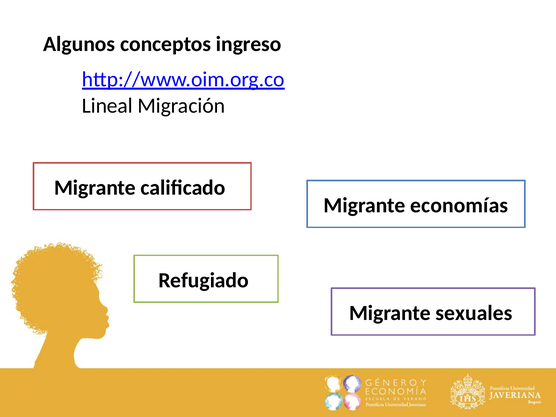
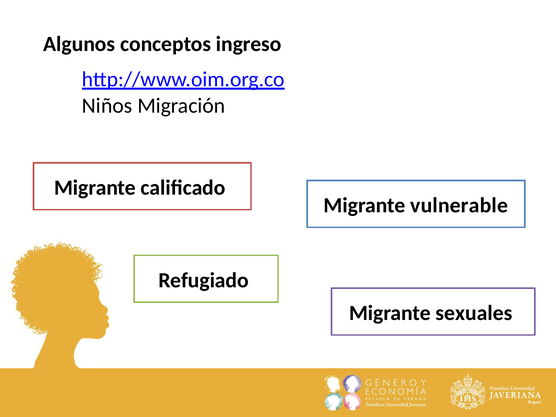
Lineal: Lineal -> Niños (107, 106)
economías: economías -> vulnerable (459, 205)
